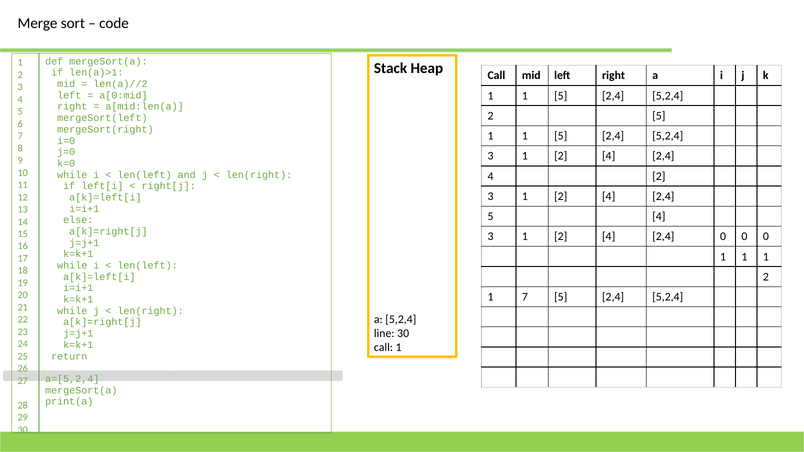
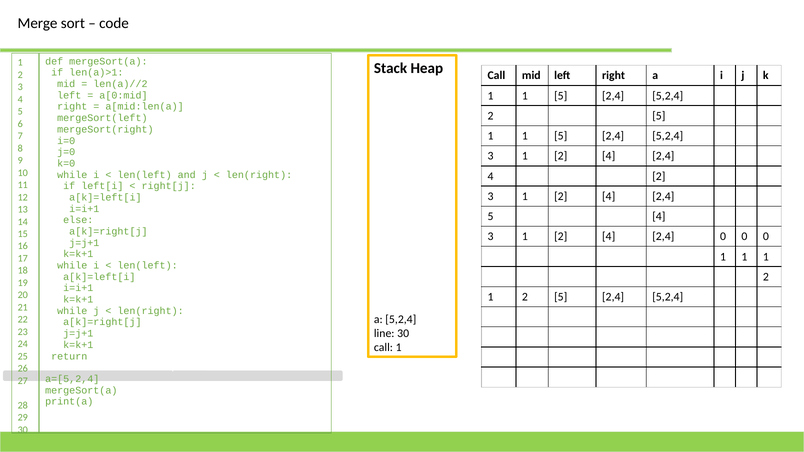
7: 7 -> 2 (525, 297)
